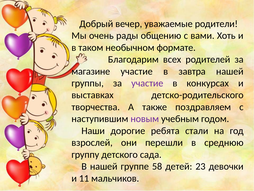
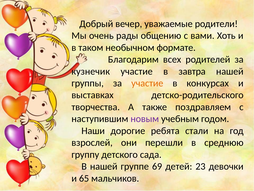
магазине: магазине -> кузнечик (91, 71)
участие colour: purple -> orange (147, 83)
58: 58 -> 69 (157, 166)
11: 11 -> 65 (84, 178)
